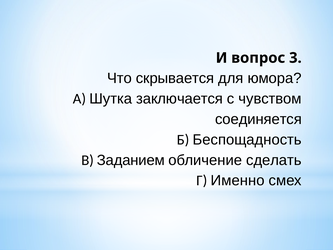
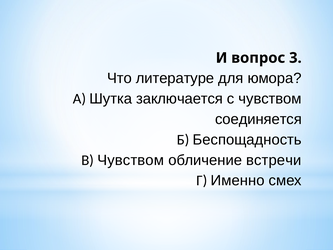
скрывается: скрывается -> литературе (175, 78)
В Заданием: Заданием -> Чувством (131, 160)
сделать: сделать -> встречи (274, 160)
